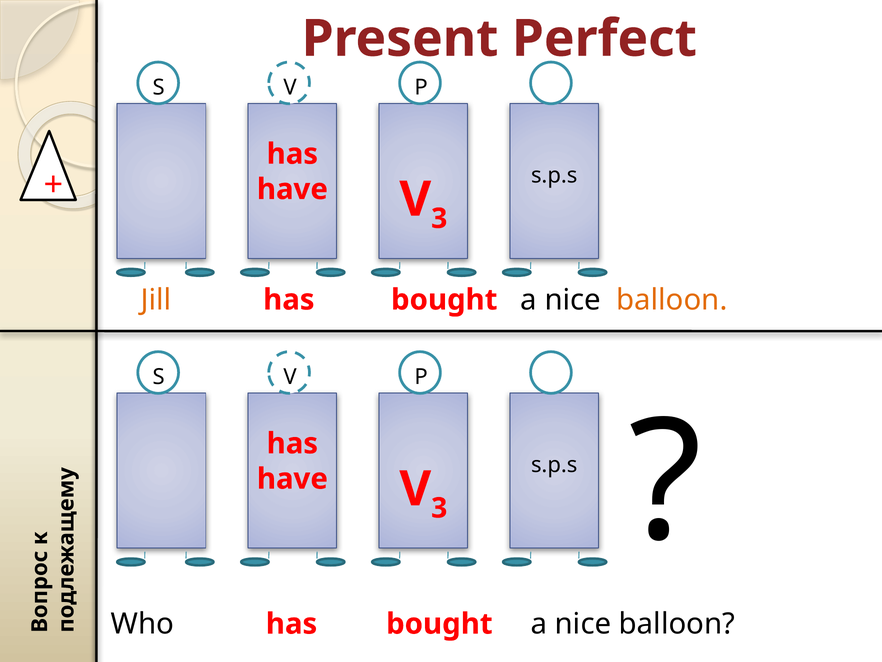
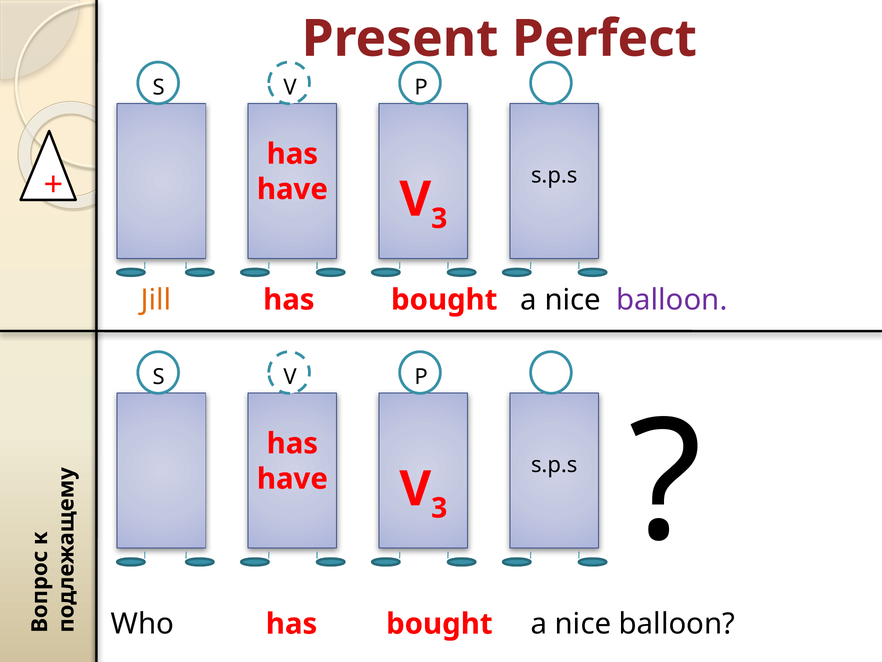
balloon colour: orange -> purple (672, 300)
